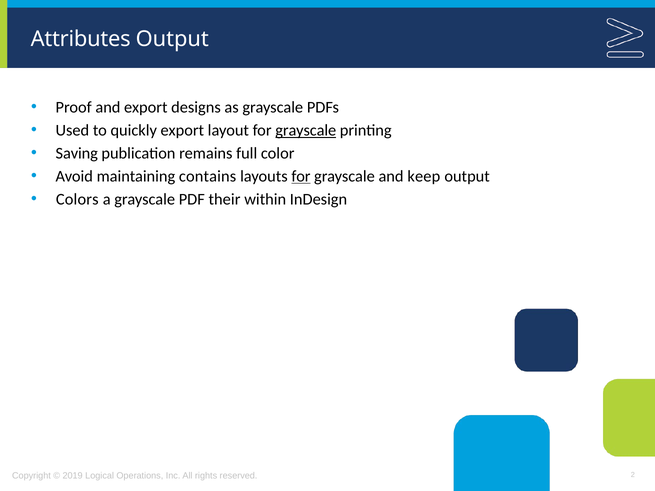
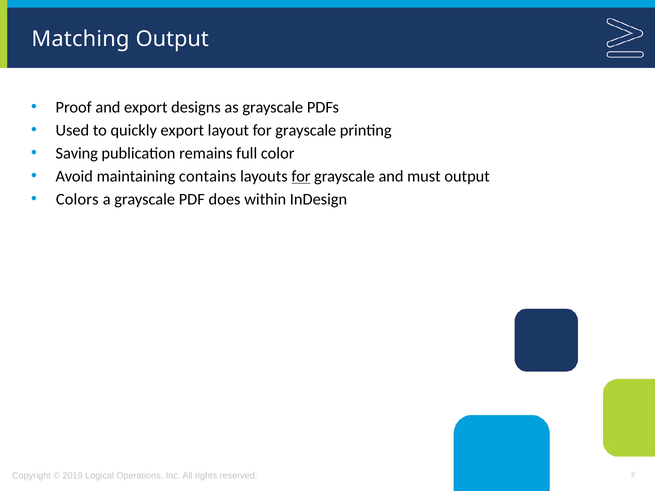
Attributes: Attributes -> Matching (80, 39)
grayscale underline: present -> none (306, 130)
keep: keep -> must (424, 176)
their: their -> does (225, 199)
